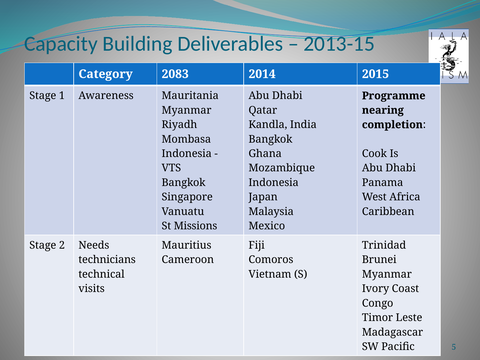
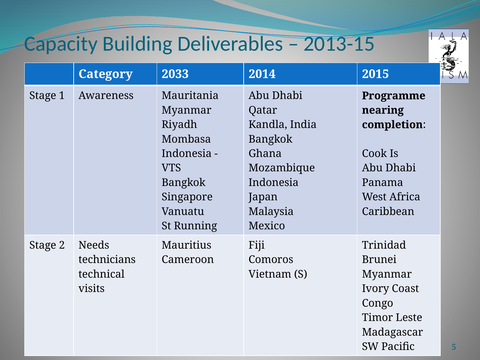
2083: 2083 -> 2033 (175, 74)
Missions: Missions -> Running (195, 226)
